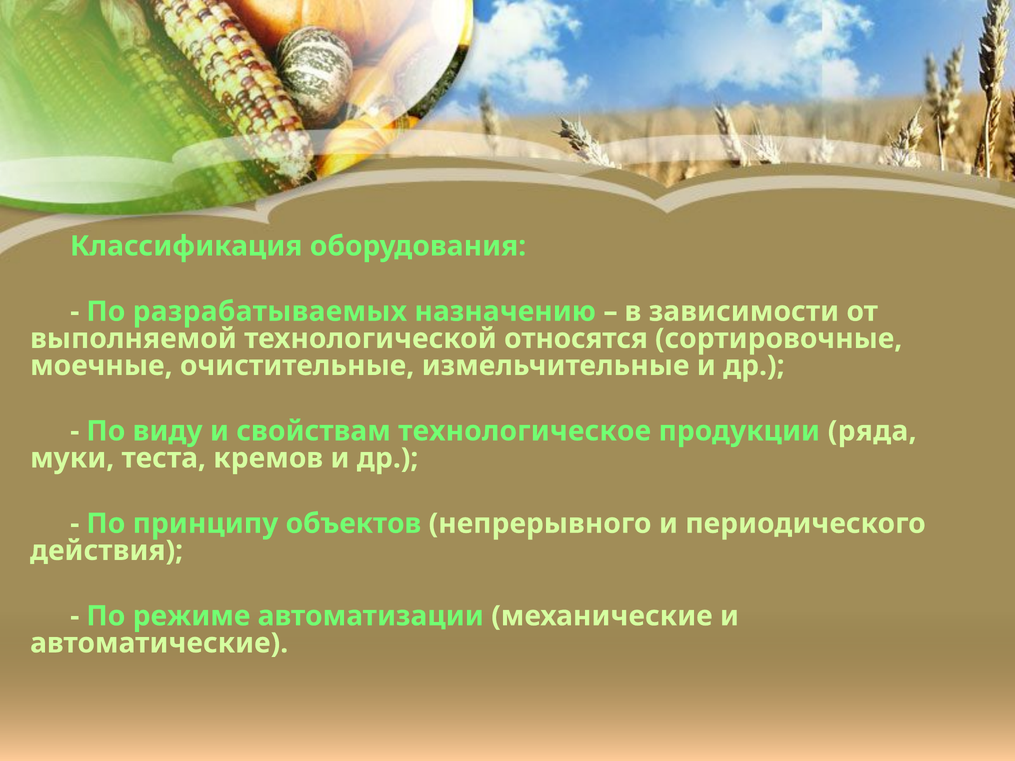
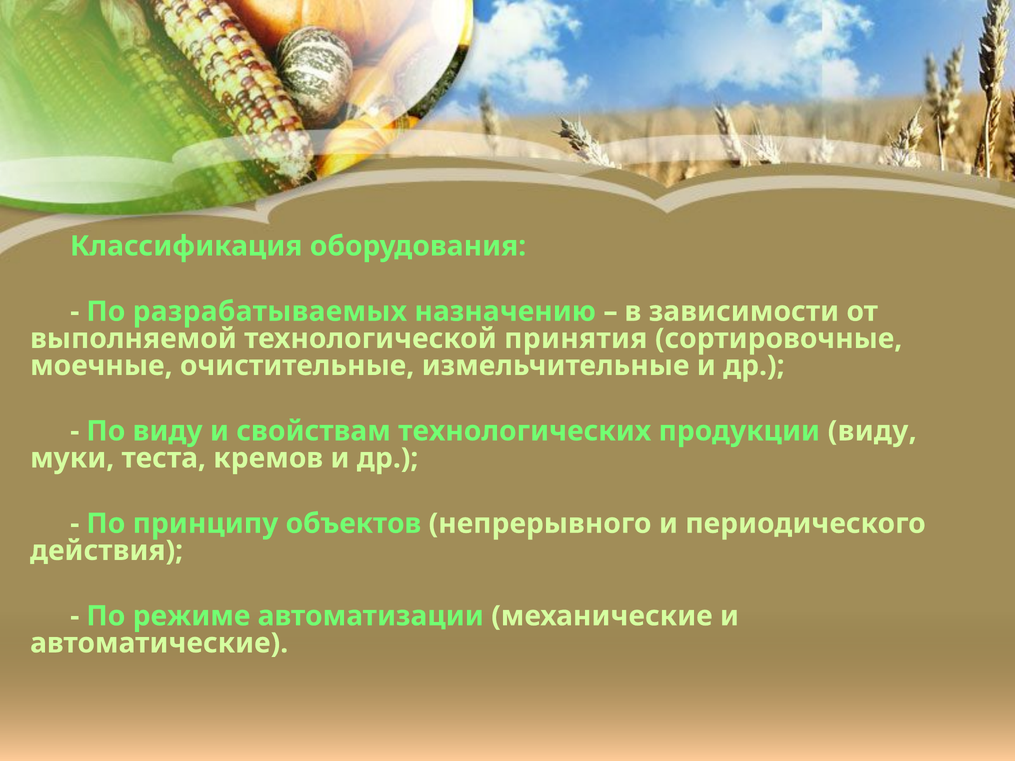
относятся: относятся -> принятия (576, 339)
технологическое: технологическое -> технологических (525, 431)
продукции ряда: ряда -> виду (872, 431)
